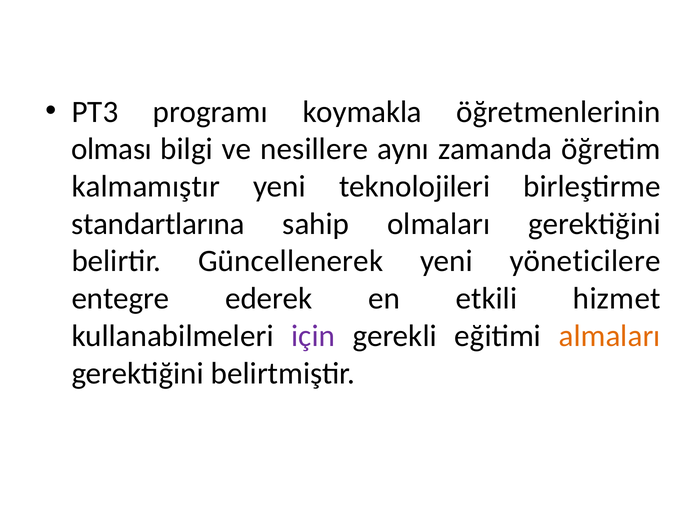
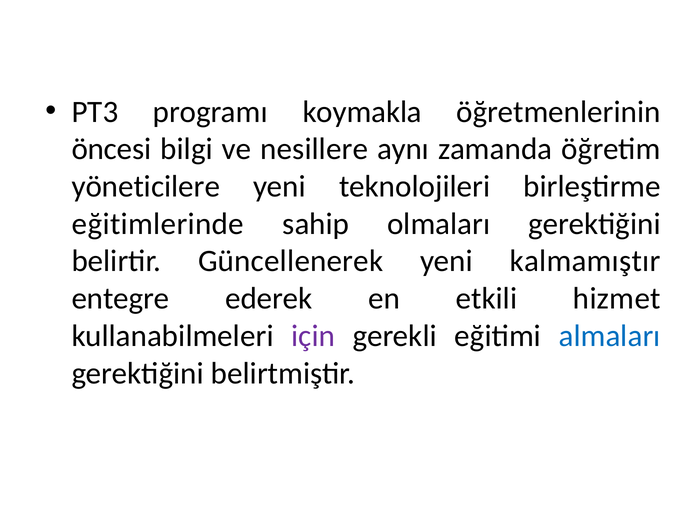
olması: olması -> öncesi (111, 149)
kalmamıştır: kalmamıştır -> yöneticilere (146, 187)
standartlarına: standartlarına -> eğitimlerinde (158, 224)
yöneticilere: yöneticilere -> kalmamıştır (585, 261)
almaları colour: orange -> blue (610, 336)
